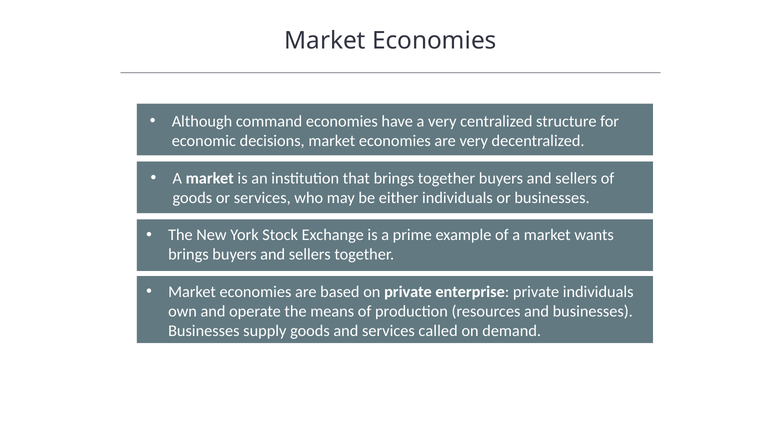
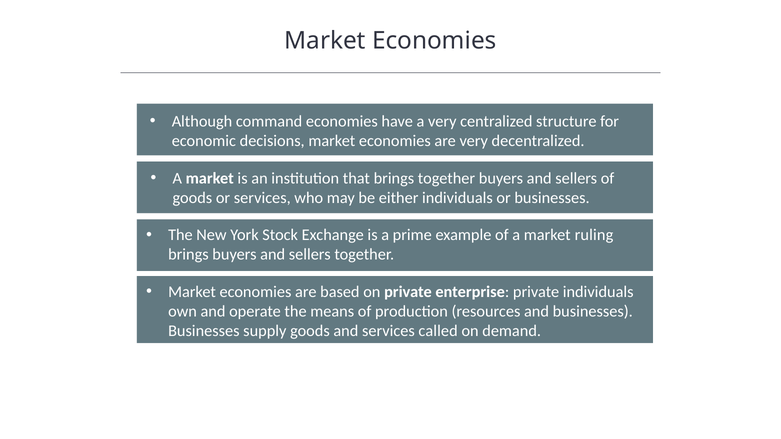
wants: wants -> ruling (594, 235)
